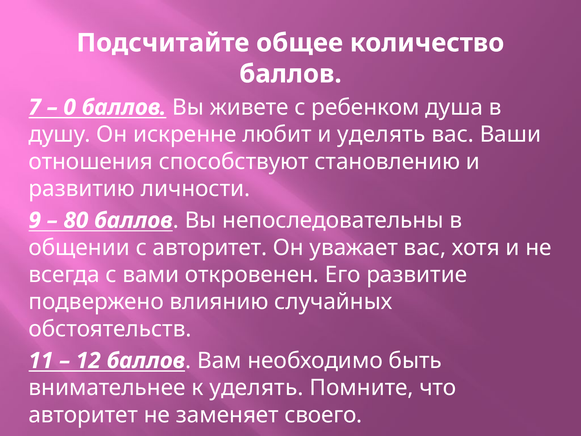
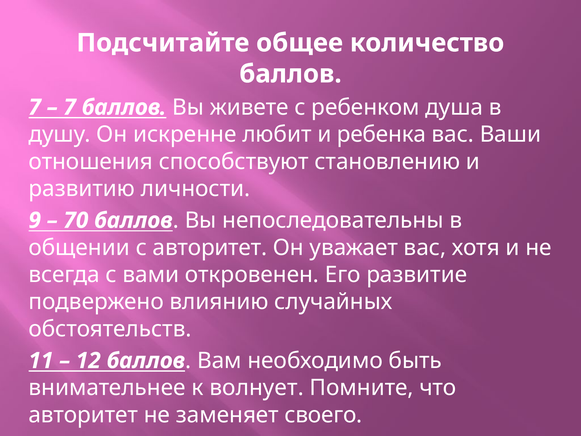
0: 0 -> 7 (70, 107)
и уделять: уделять -> ребенка (382, 134)
80: 80 -> 70 (76, 220)
к уделять: уделять -> волнует (257, 388)
